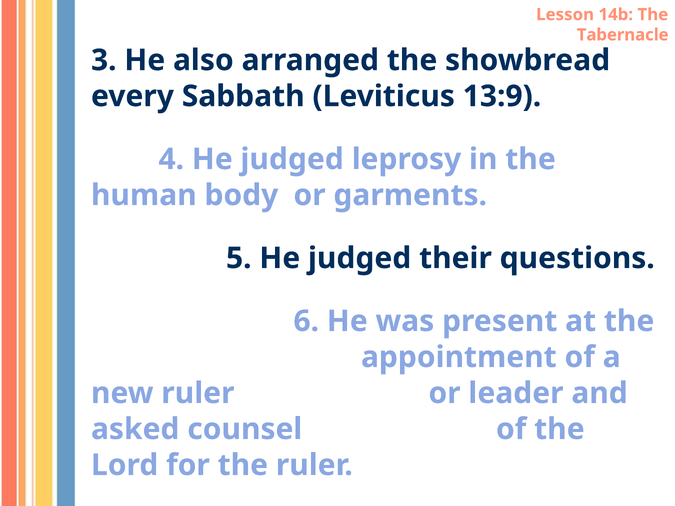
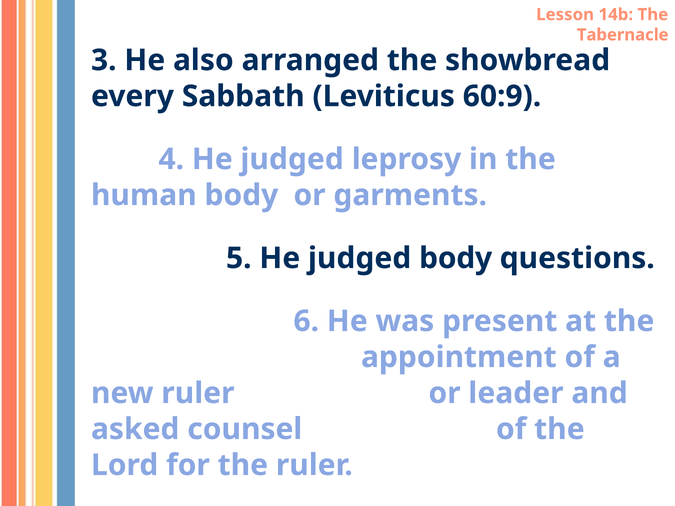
13:9: 13:9 -> 60:9 (502, 96)
judged their: their -> body (456, 258)
